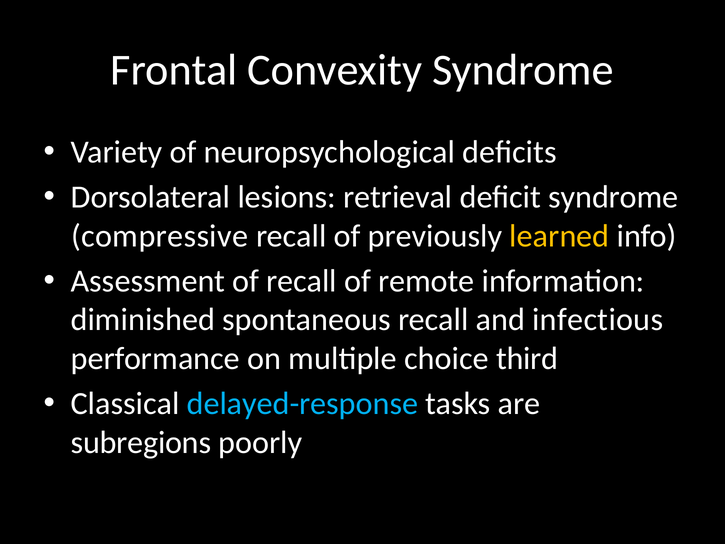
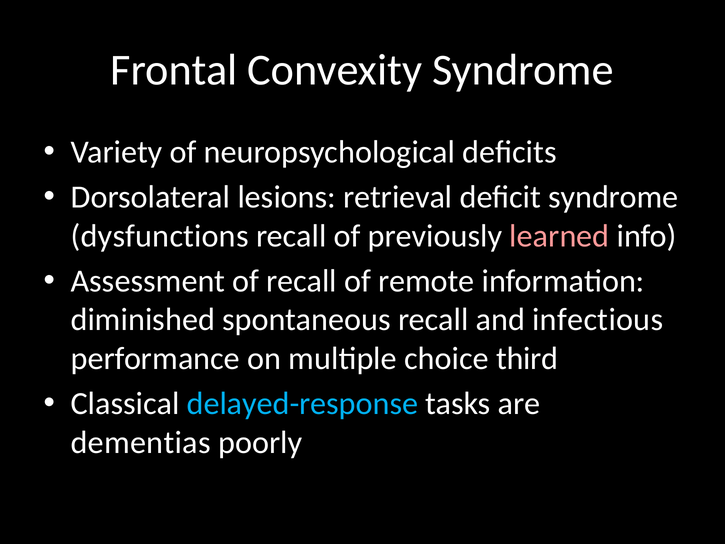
compressive: compressive -> dysfunctions (160, 236)
learned colour: yellow -> pink (559, 236)
subregions: subregions -> dementias (141, 442)
